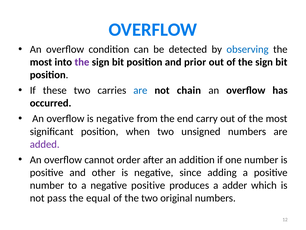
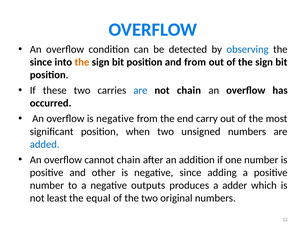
most: most -> since (41, 62)
the colour: purple -> orange (82, 62)
and prior: prior -> from (195, 62)
added colour: purple -> blue (45, 144)
cannot order: order -> chain (128, 159)
negative positive: positive -> outputs (148, 185)
pass: pass -> least (57, 198)
